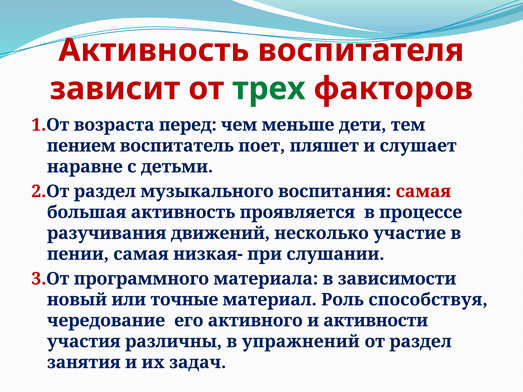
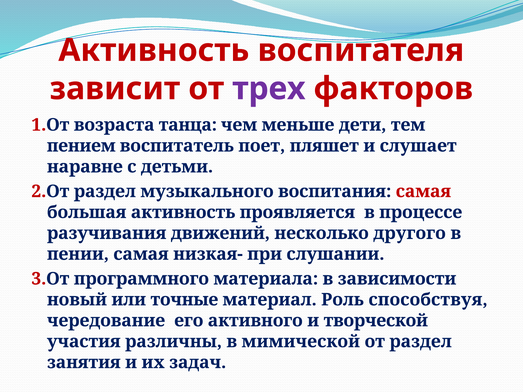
трех colour: green -> purple (269, 89)
перед: перед -> танца (188, 125)
участие: участие -> другого (410, 233)
активности: активности -> творческой (376, 321)
упражнений: упражнений -> мимической (301, 342)
